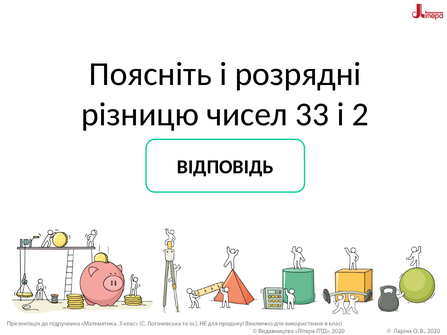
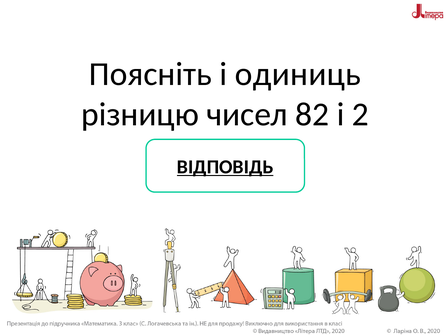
розрядні: розрядні -> одиниць (298, 74)
33: 33 -> 82 (312, 114)
ВІДПОВІДЬ underline: none -> present (225, 167)
